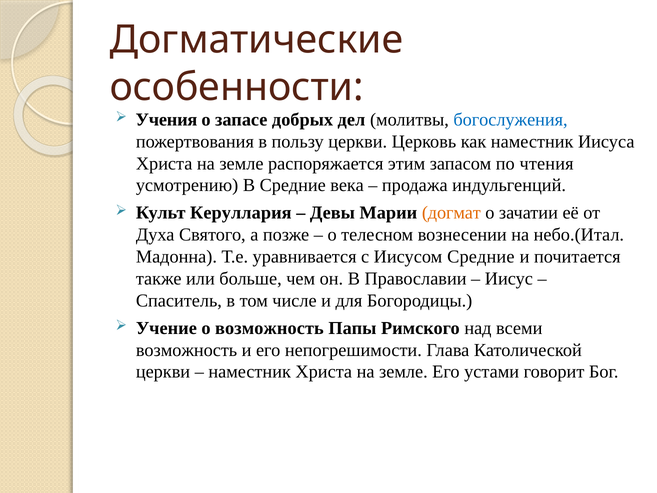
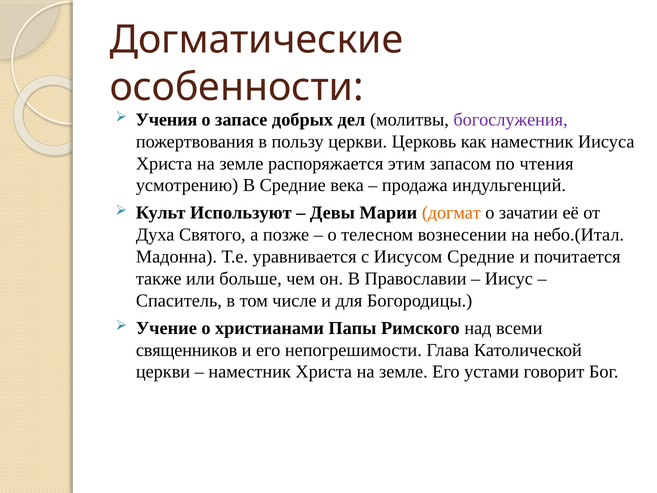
богослужения colour: blue -> purple (511, 120)
Керуллария: Керуллария -> Используют (241, 213)
о возможность: возможность -> христианами (270, 328)
возможность: возможность -> священников (187, 350)
